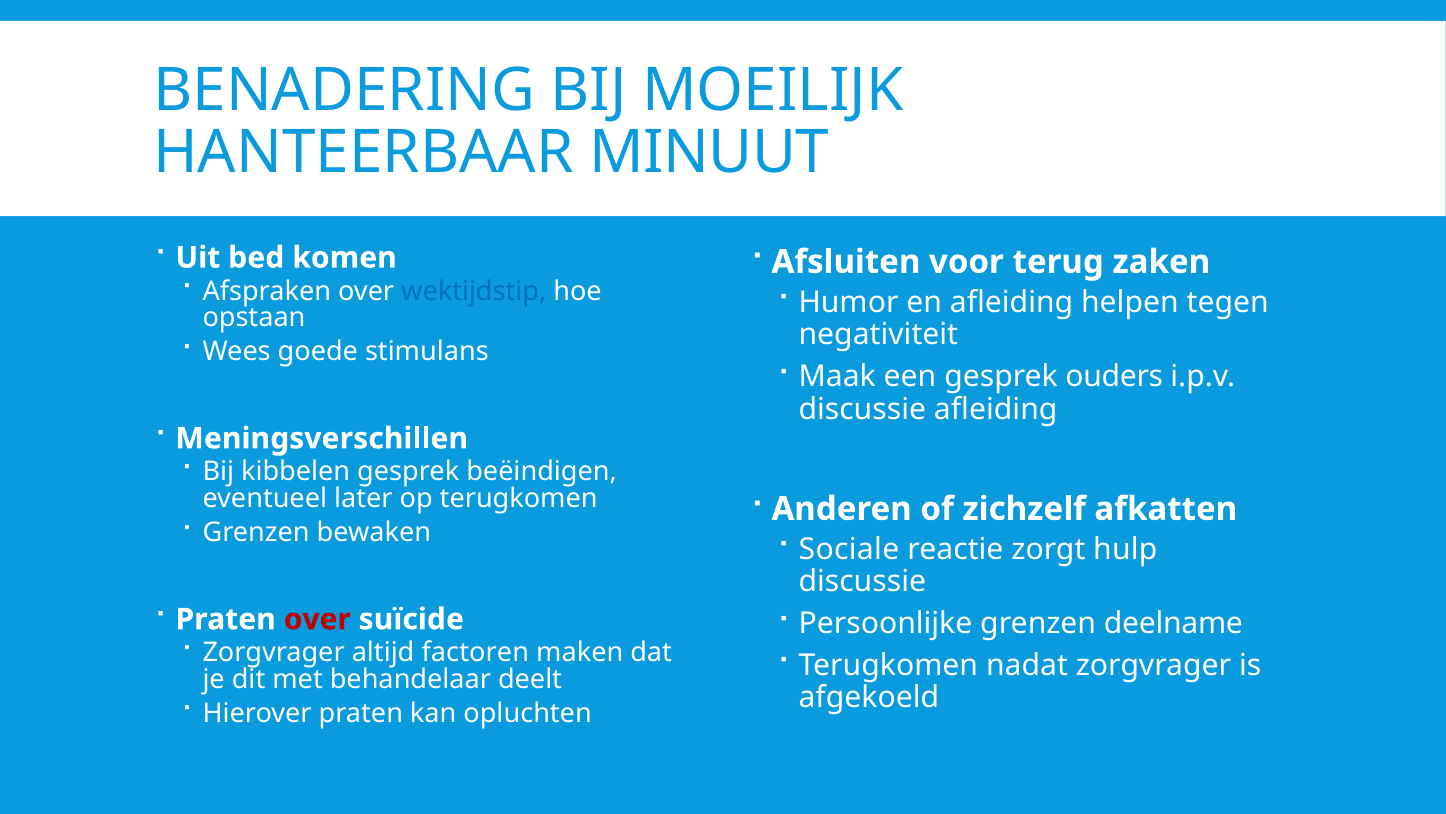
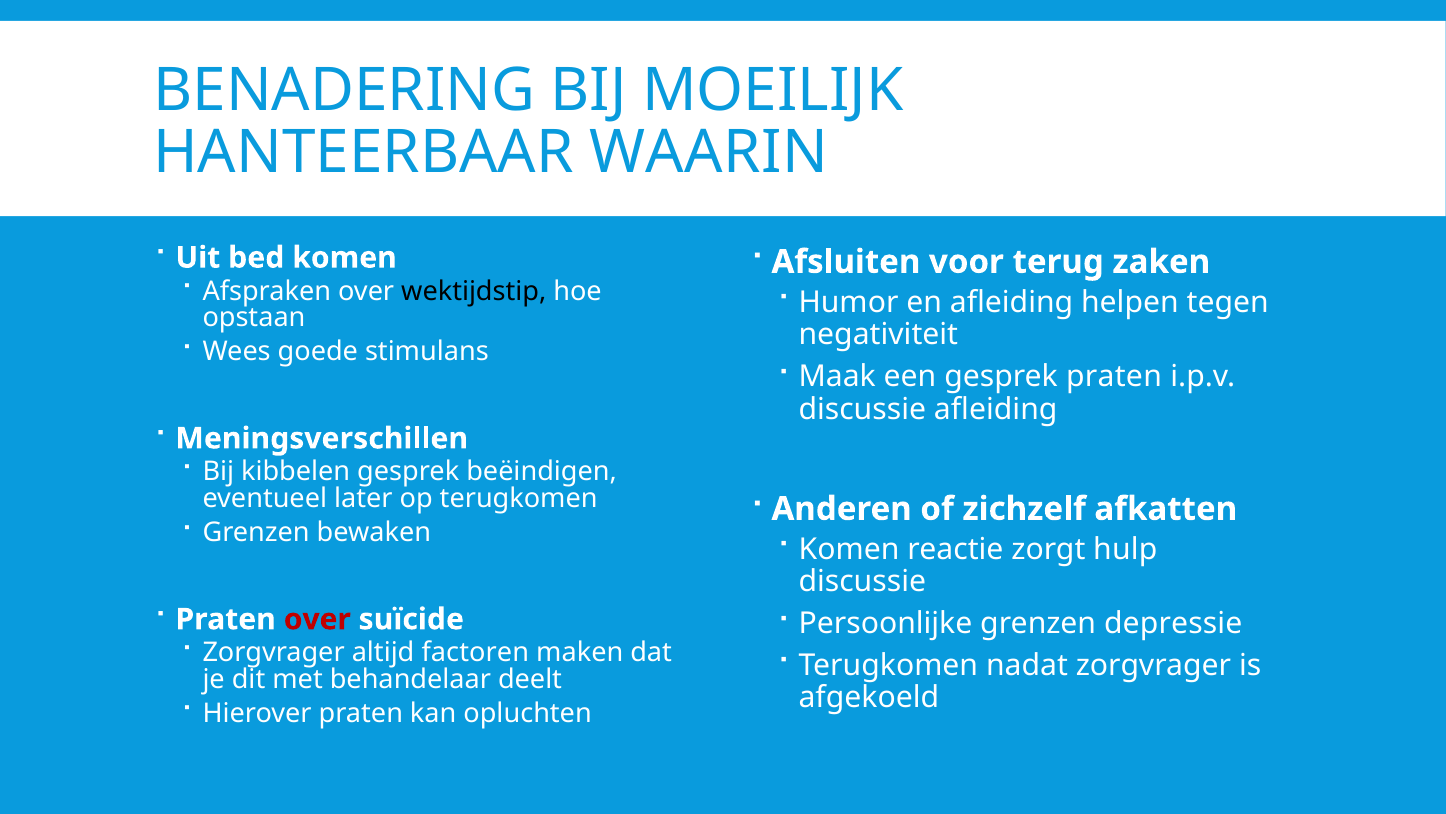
MINUUT: MINUUT -> WAARIN (709, 152)
wektijdstip colour: blue -> black (474, 291)
gesprek ouders: ouders -> praten (1114, 376)
Sociale: Sociale -> Komen (849, 549)
deelname: deelname -> depressie (1173, 623)
